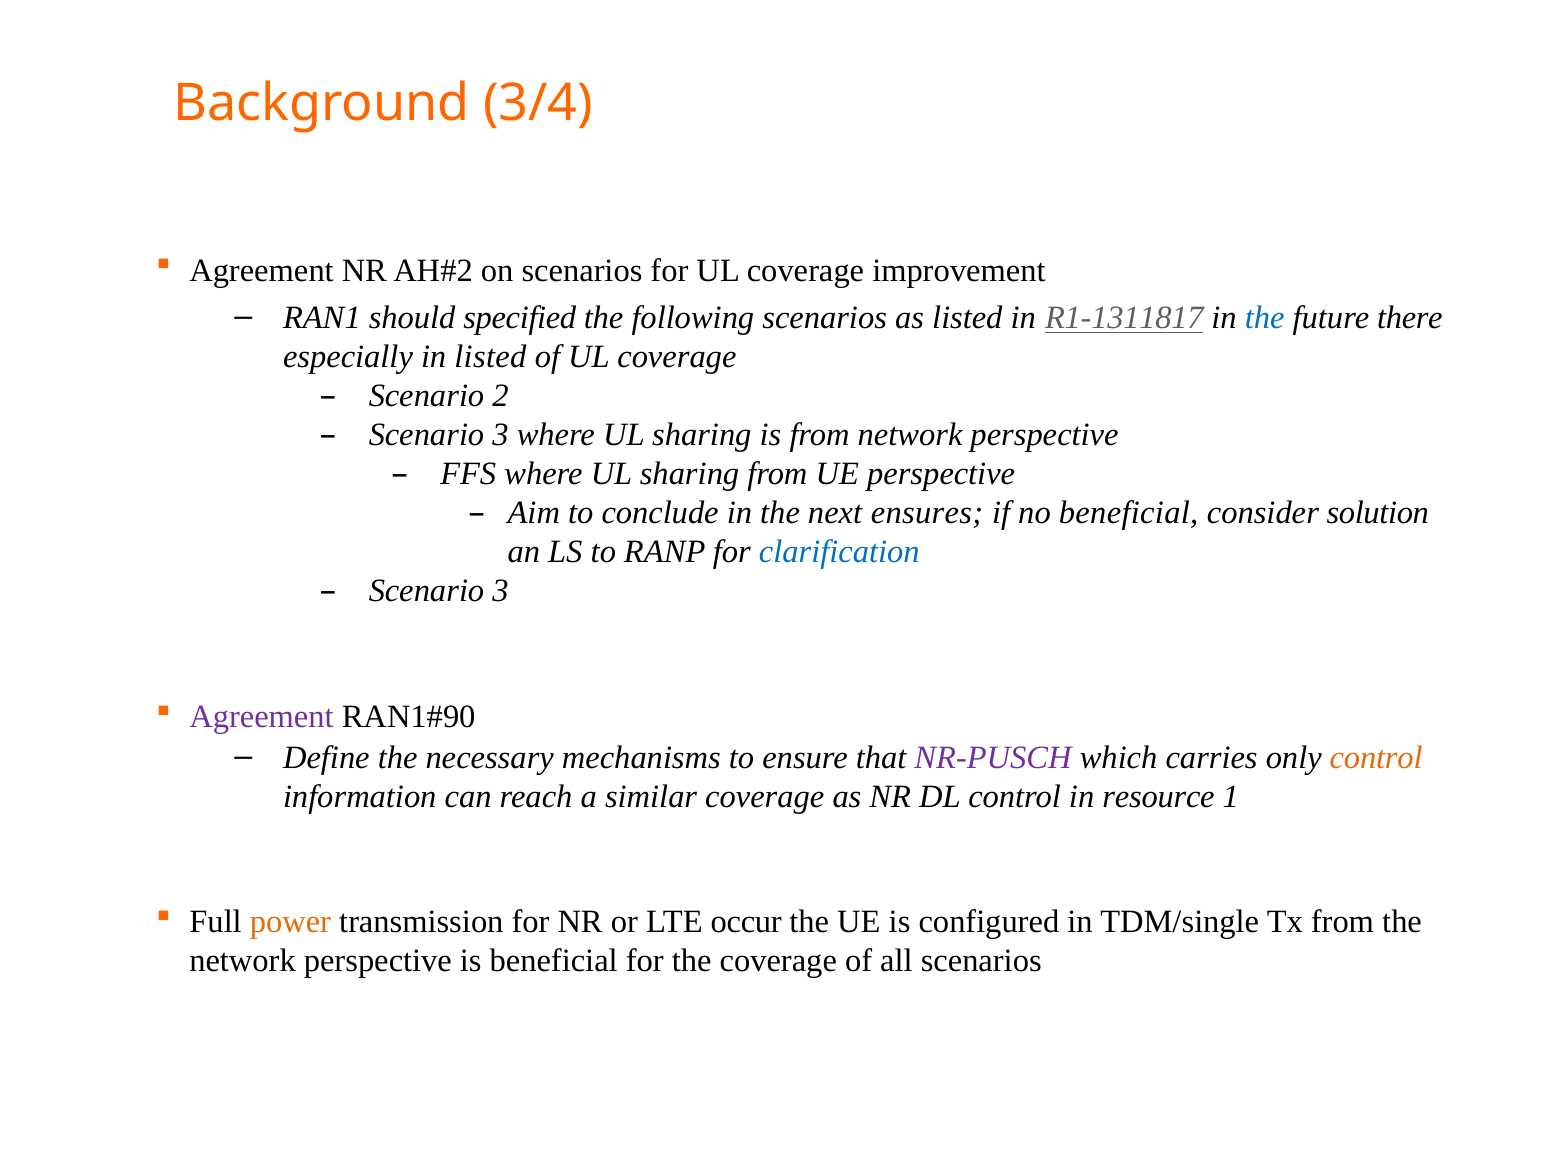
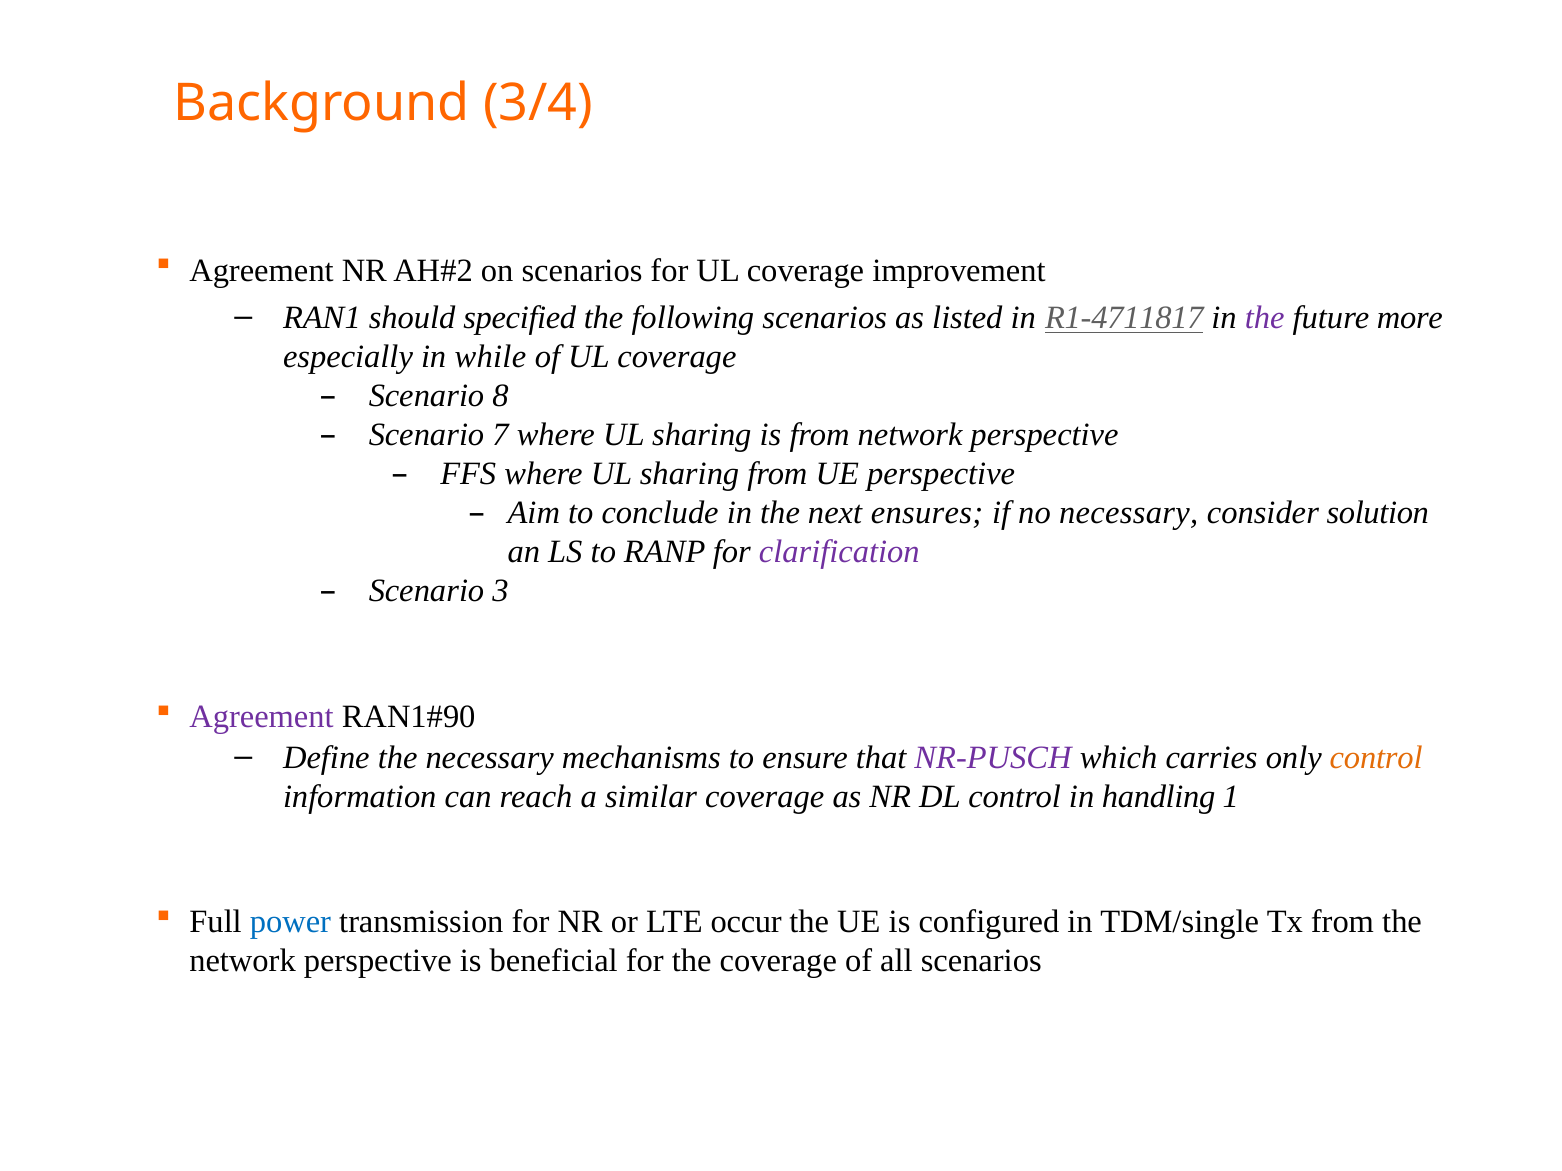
R1-1311817: R1-1311817 -> R1-4711817 (1124, 318)
the colour: blue -> purple (1265, 318)
there: there -> more (1410, 318)
in listed: listed -> while (490, 357)
2: 2 -> 8 (500, 396)
3: 3 -> 7 (500, 435)
no beneficial: beneficial -> necessary (1129, 513)
clarification colour: blue -> purple (839, 552)
resource: resource -> handling (1159, 797)
power colour: orange -> blue (290, 923)
